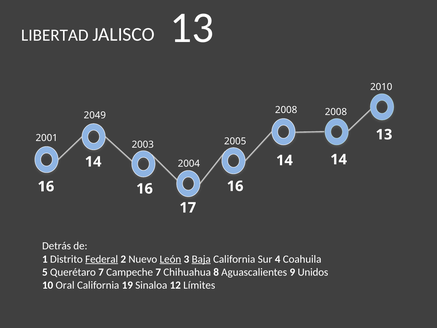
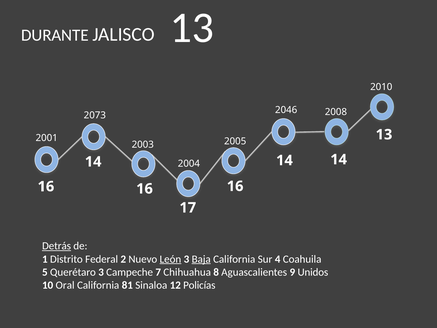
LIBERTAD: LIBERTAD -> DURANTE (55, 35)
2008: 2008 -> 2046 (286, 110)
2049: 2049 -> 2073 (95, 115)
Detrás underline: none -> present (57, 246)
Federal underline: present -> none (102, 259)
Querétaro 7: 7 -> 3 (101, 272)
19: 19 -> 81 (127, 285)
Límites: Límites -> Policías (199, 285)
